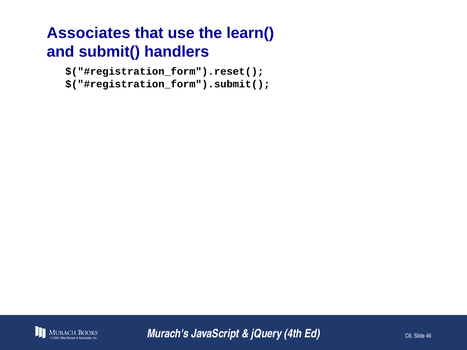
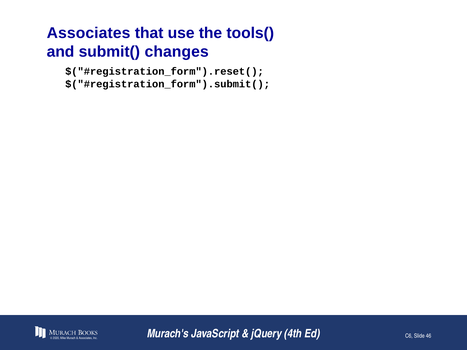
learn(: learn( -> tools( (250, 33)
handlers: handlers -> changes (177, 52)
